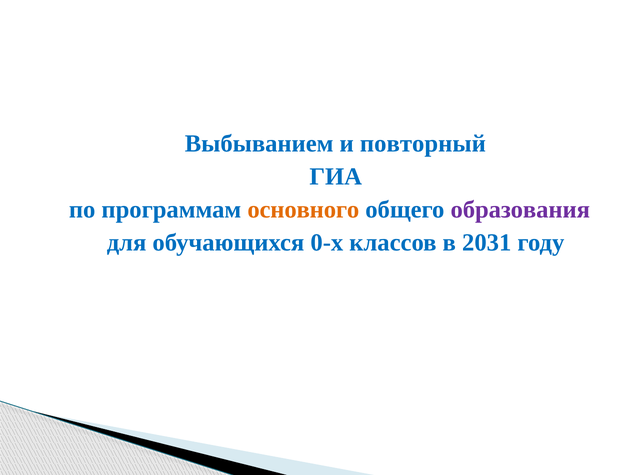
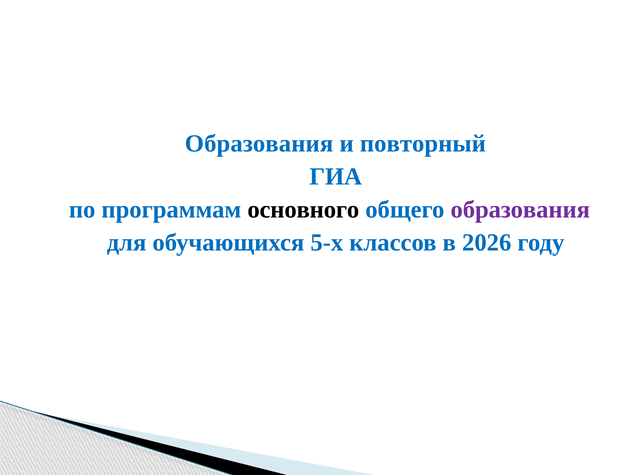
Выбыванием: Выбыванием -> Образования (259, 144)
основного colour: orange -> black (303, 210)
0-х: 0-х -> 5-х (327, 243)
2031: 2031 -> 2026 (487, 243)
